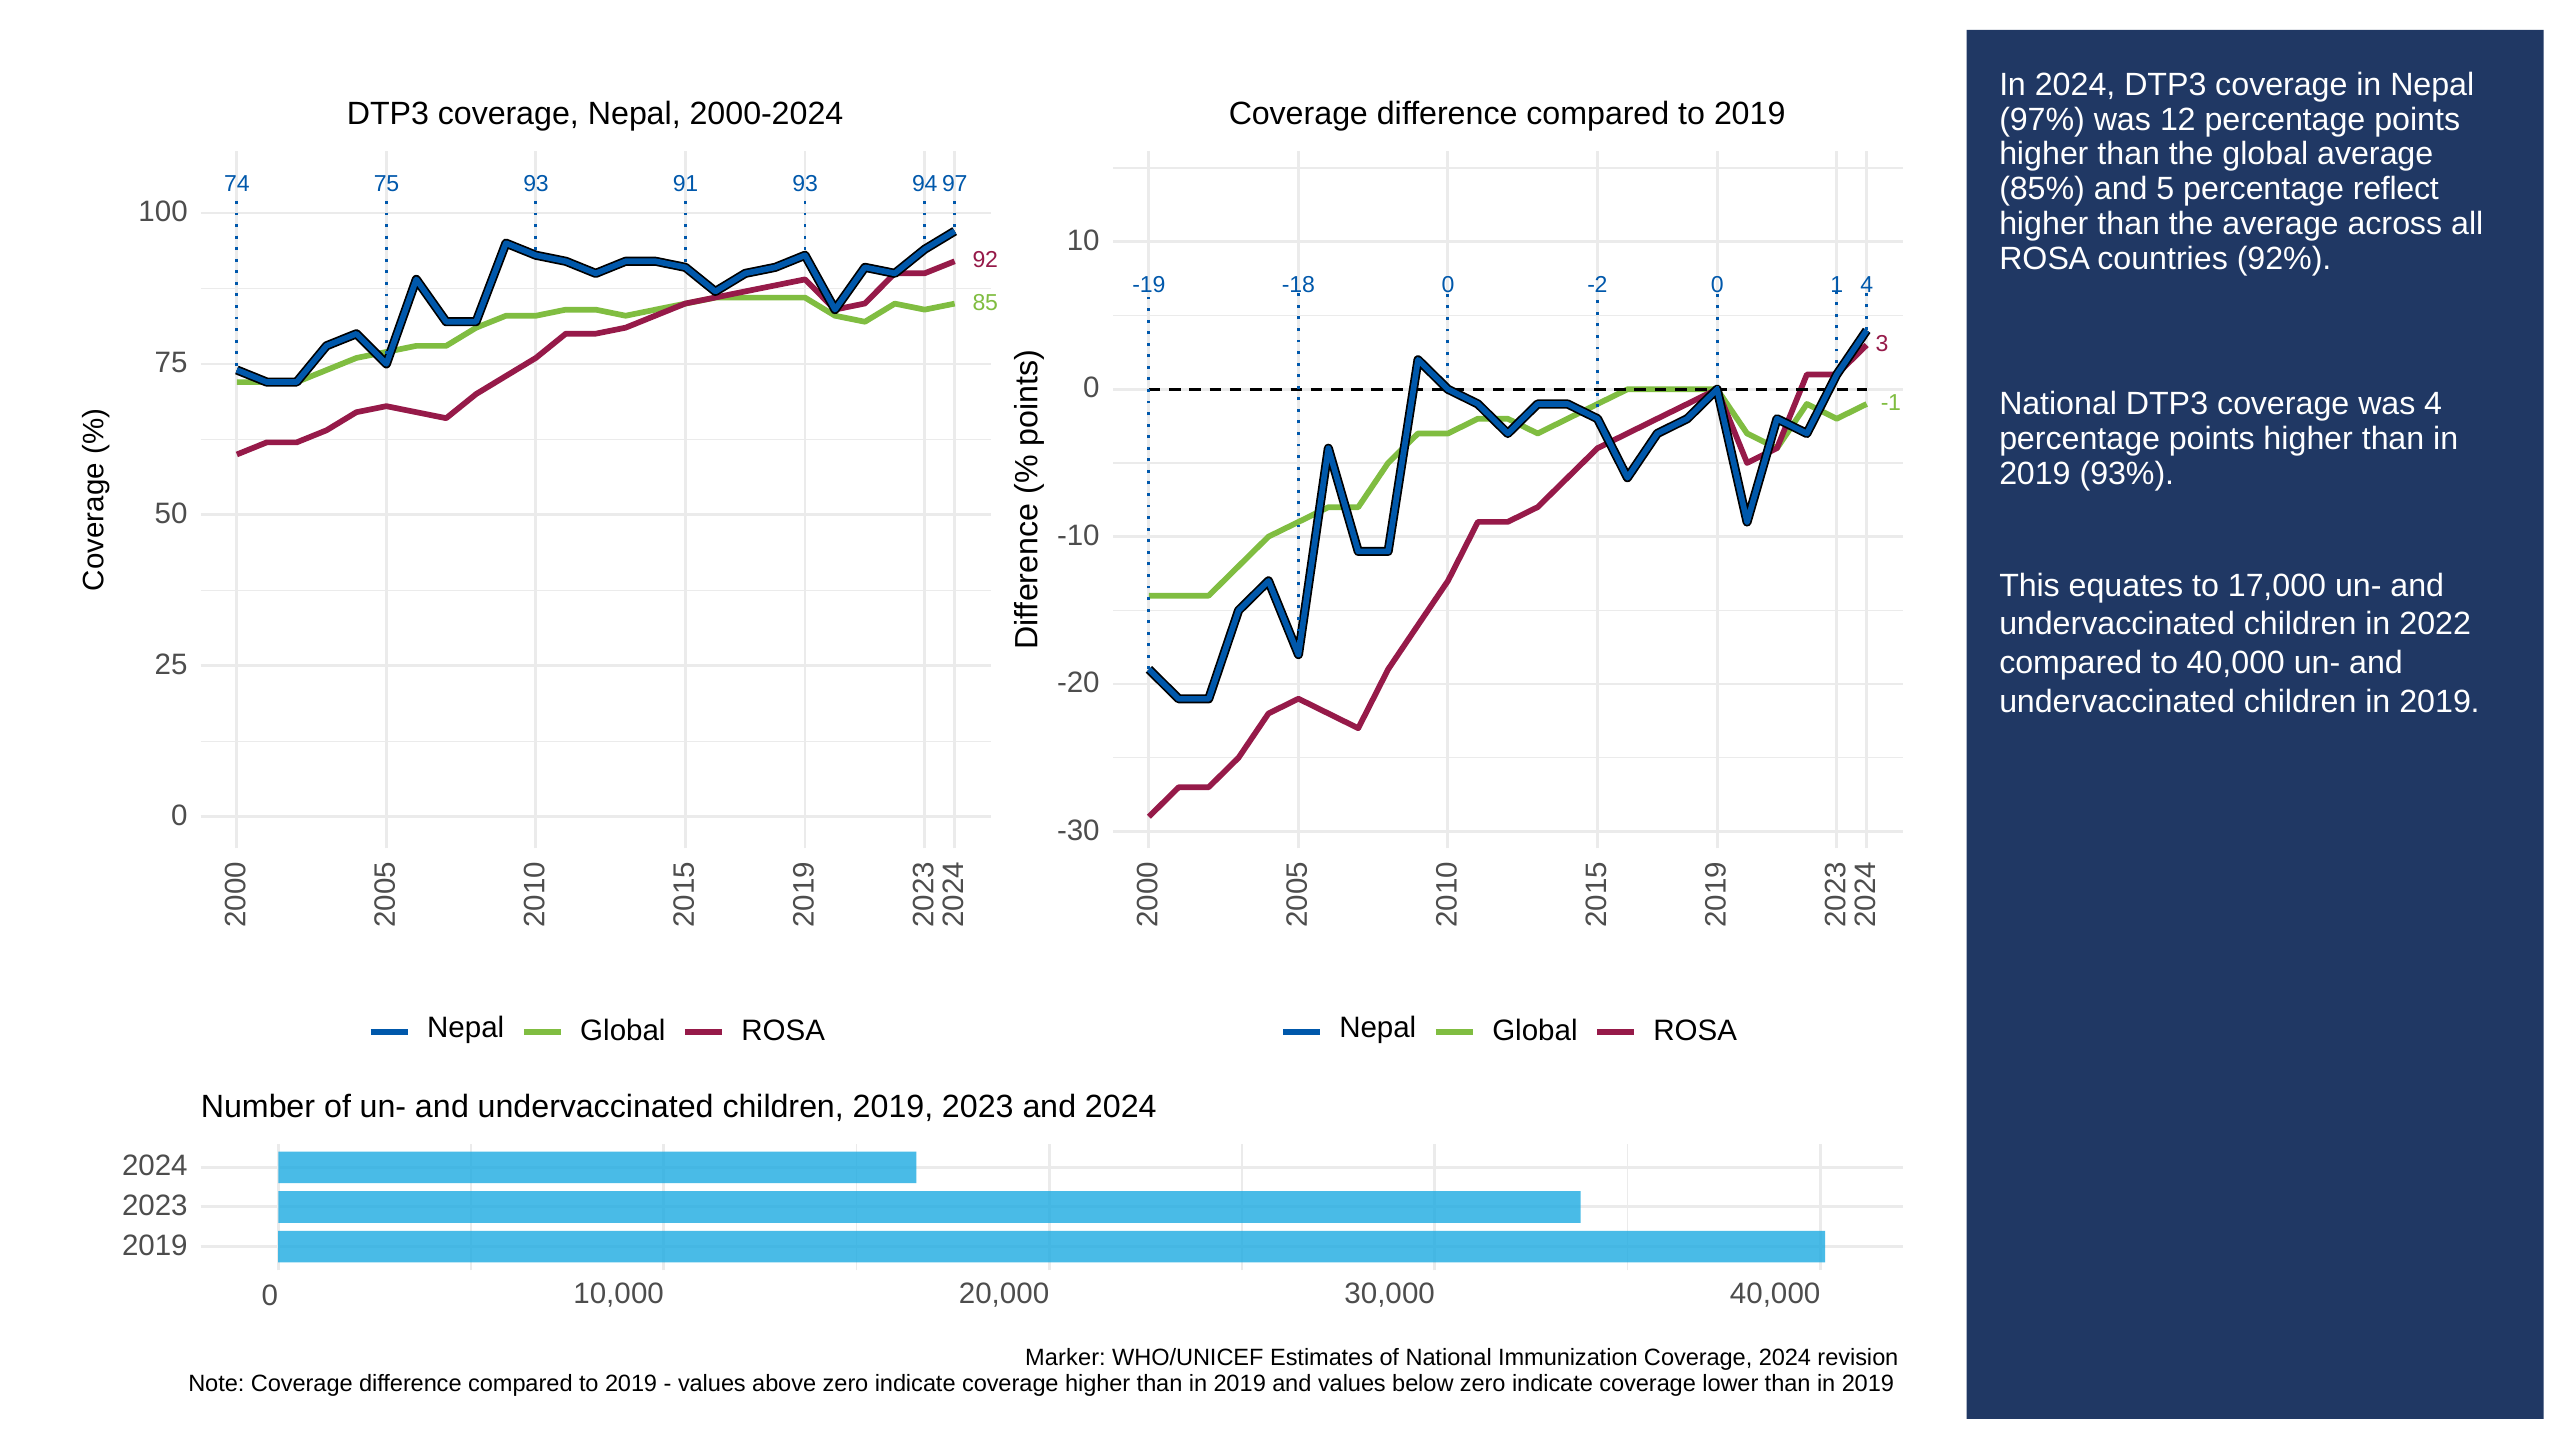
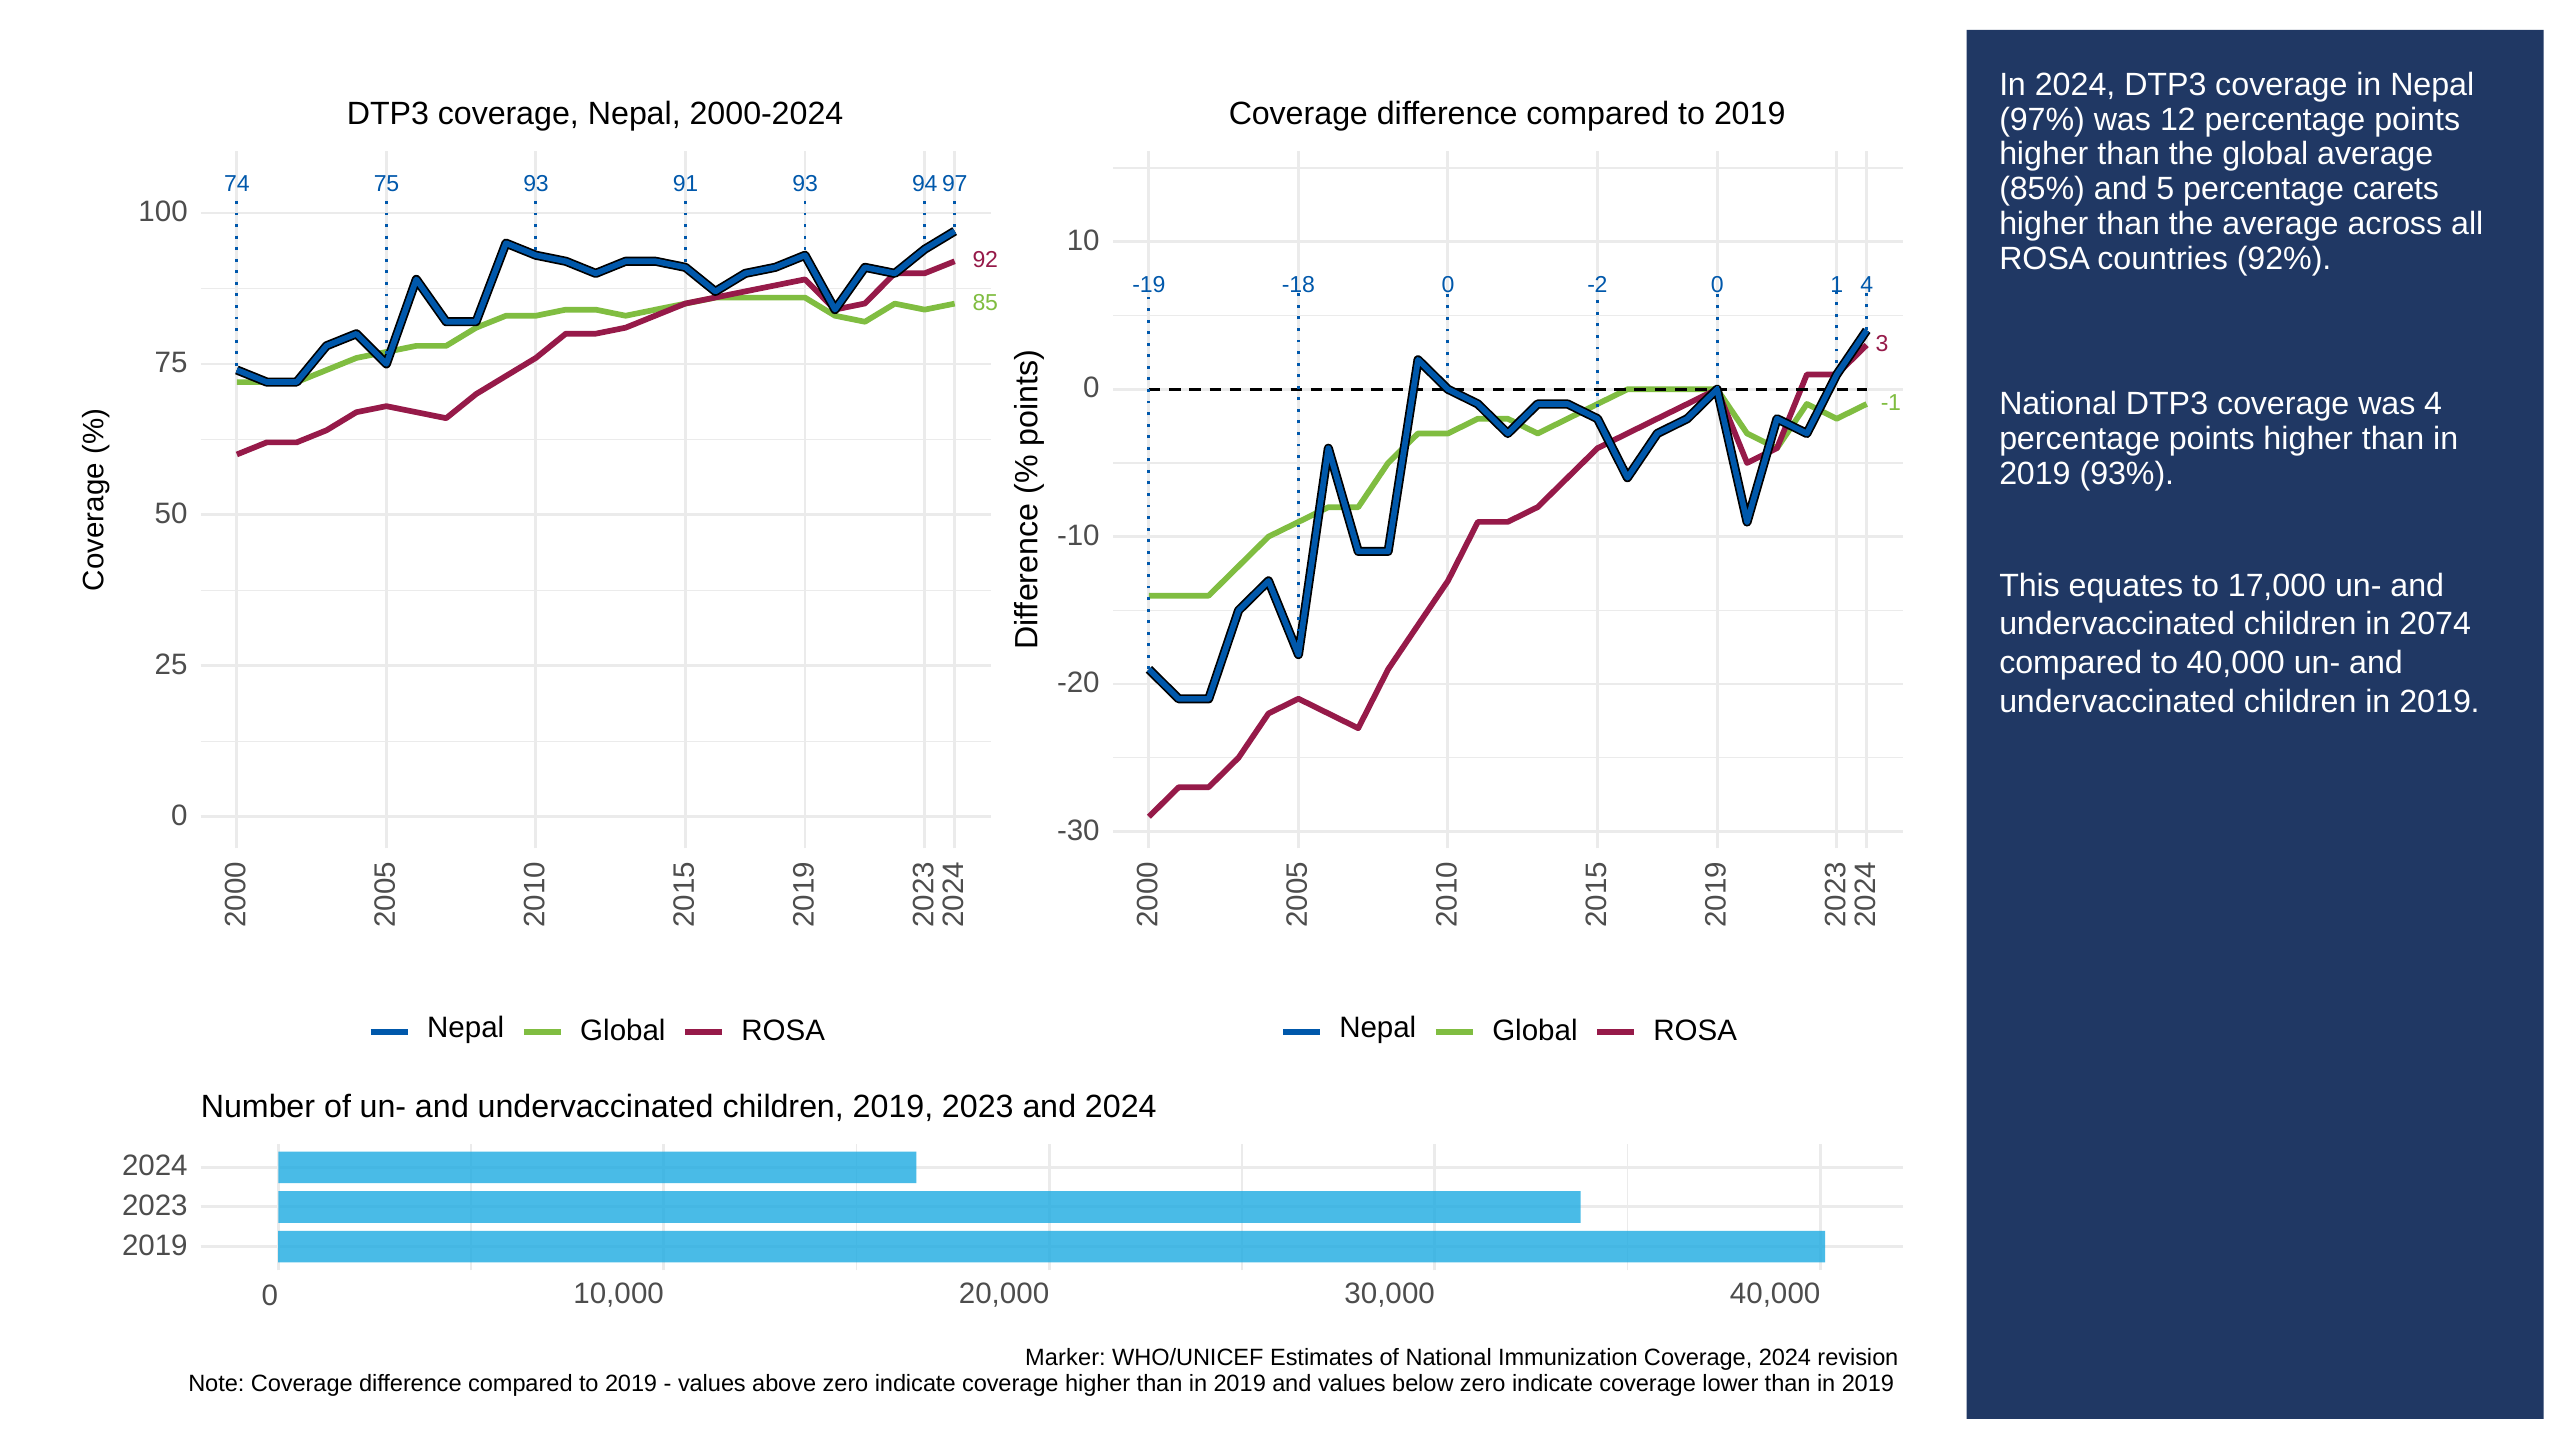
reflect: reflect -> carets (2396, 189)
2022: 2022 -> 2074 (2435, 624)
